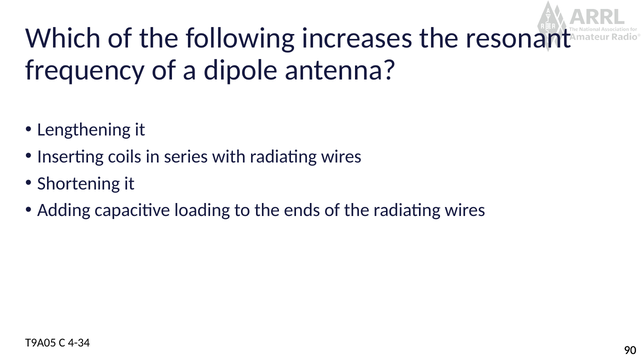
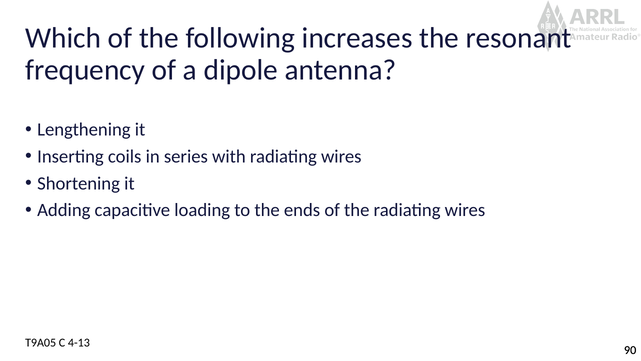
4-34: 4-34 -> 4-13 (79, 343)
